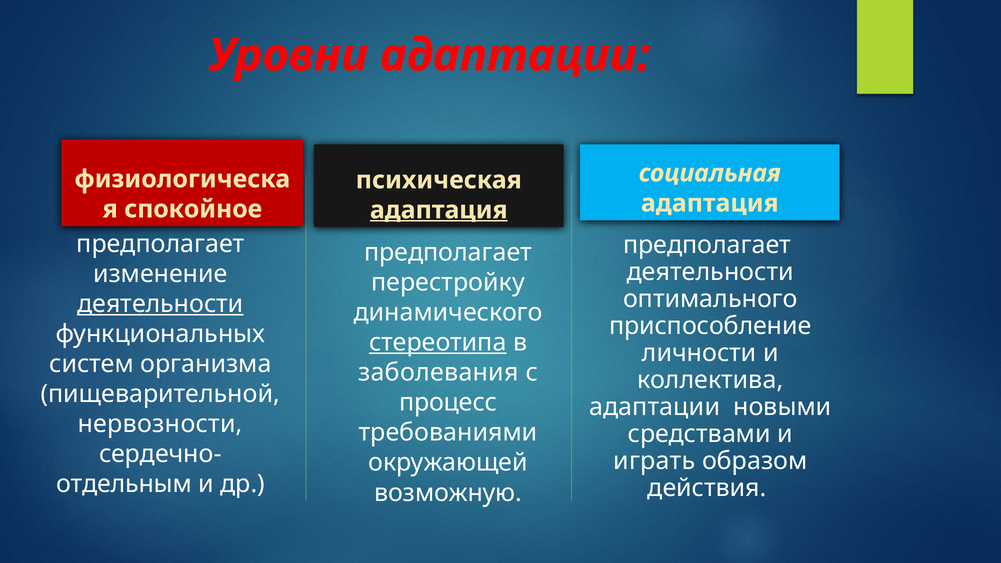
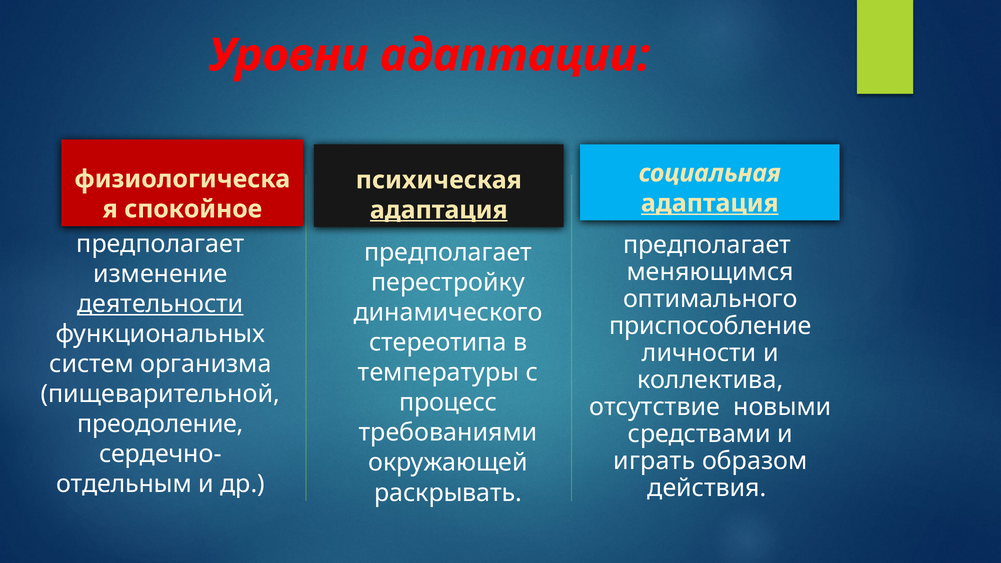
адаптация underline: none -> present (710, 203)
деятельности: деятельности -> меняющимся (710, 272)
стереотипа underline: present -> none (438, 343)
заболевания: заболевания -> температуры (439, 373)
адаптации: адаптации -> отсутствие (655, 407)
нервозности: нервозности -> преодоление (160, 424)
возможную: возможную -> раскрывать (448, 493)
